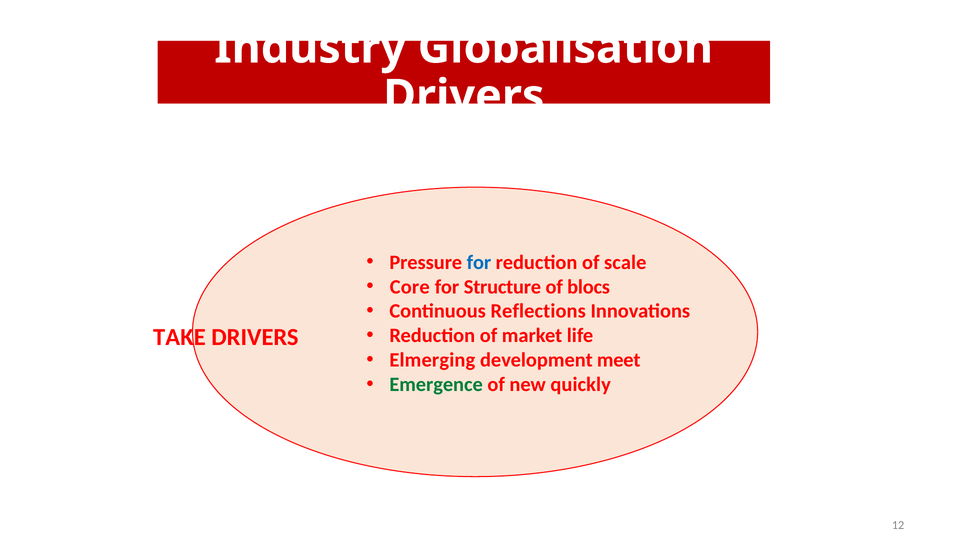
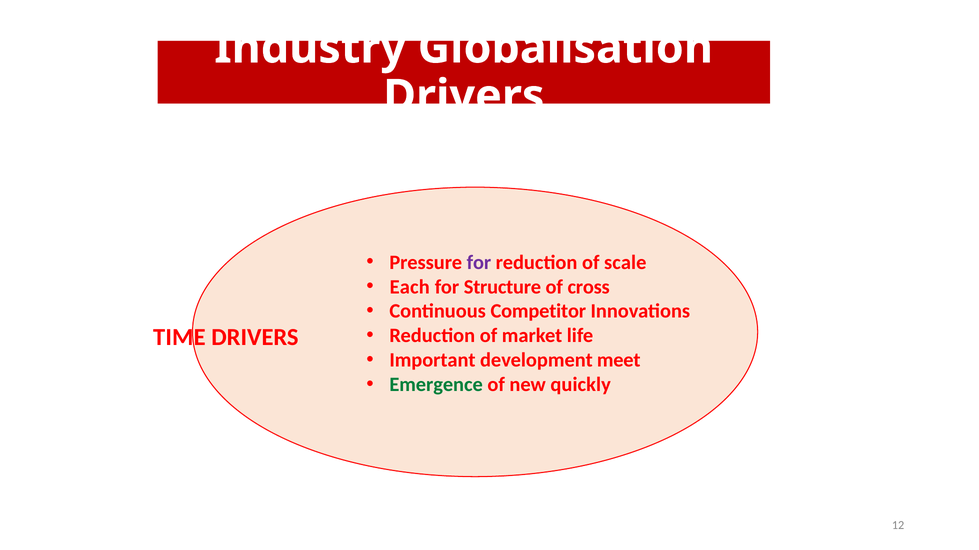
for colour: blue -> purple (479, 263)
Core: Core -> Each (410, 287)
blocs: blocs -> cross (589, 287)
Reflections: Reflections -> Competitor (538, 312)
TAKE: TAKE -> TIME (179, 338)
Elmerging: Elmerging -> Important (432, 361)
